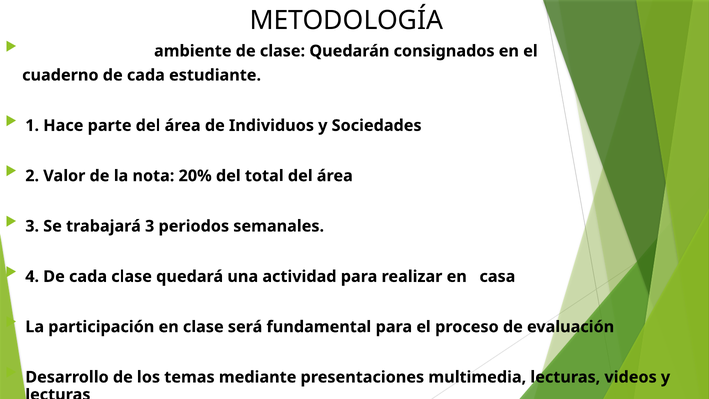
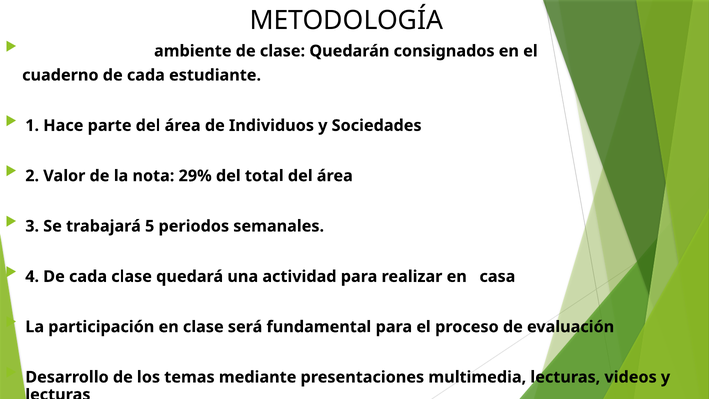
20%: 20% -> 29% (195, 176)
trabajará 3: 3 -> 5 (150, 226)
